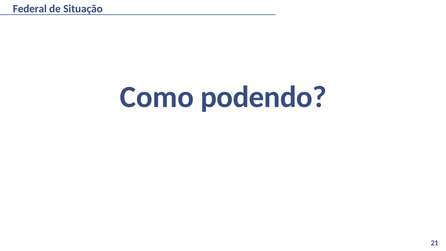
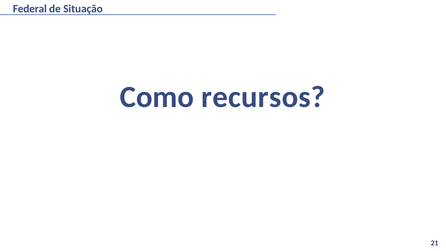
podendo: podendo -> recursos (263, 97)
